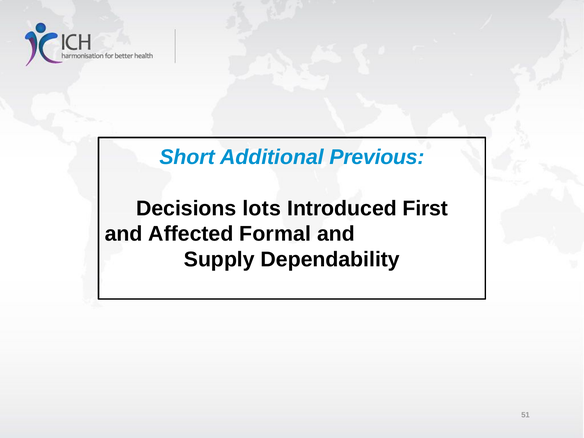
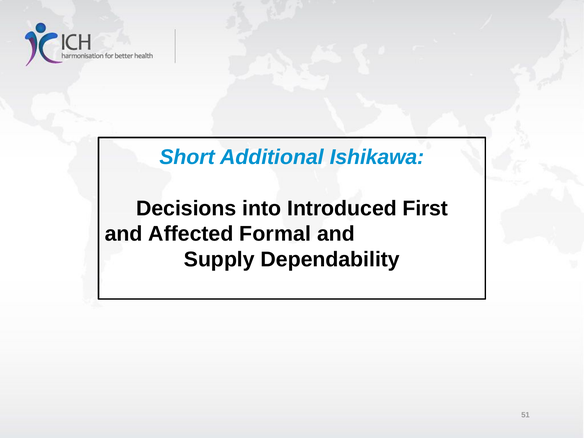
Previous: Previous -> Ishikawa (377, 157)
lots: lots -> into (262, 208)
